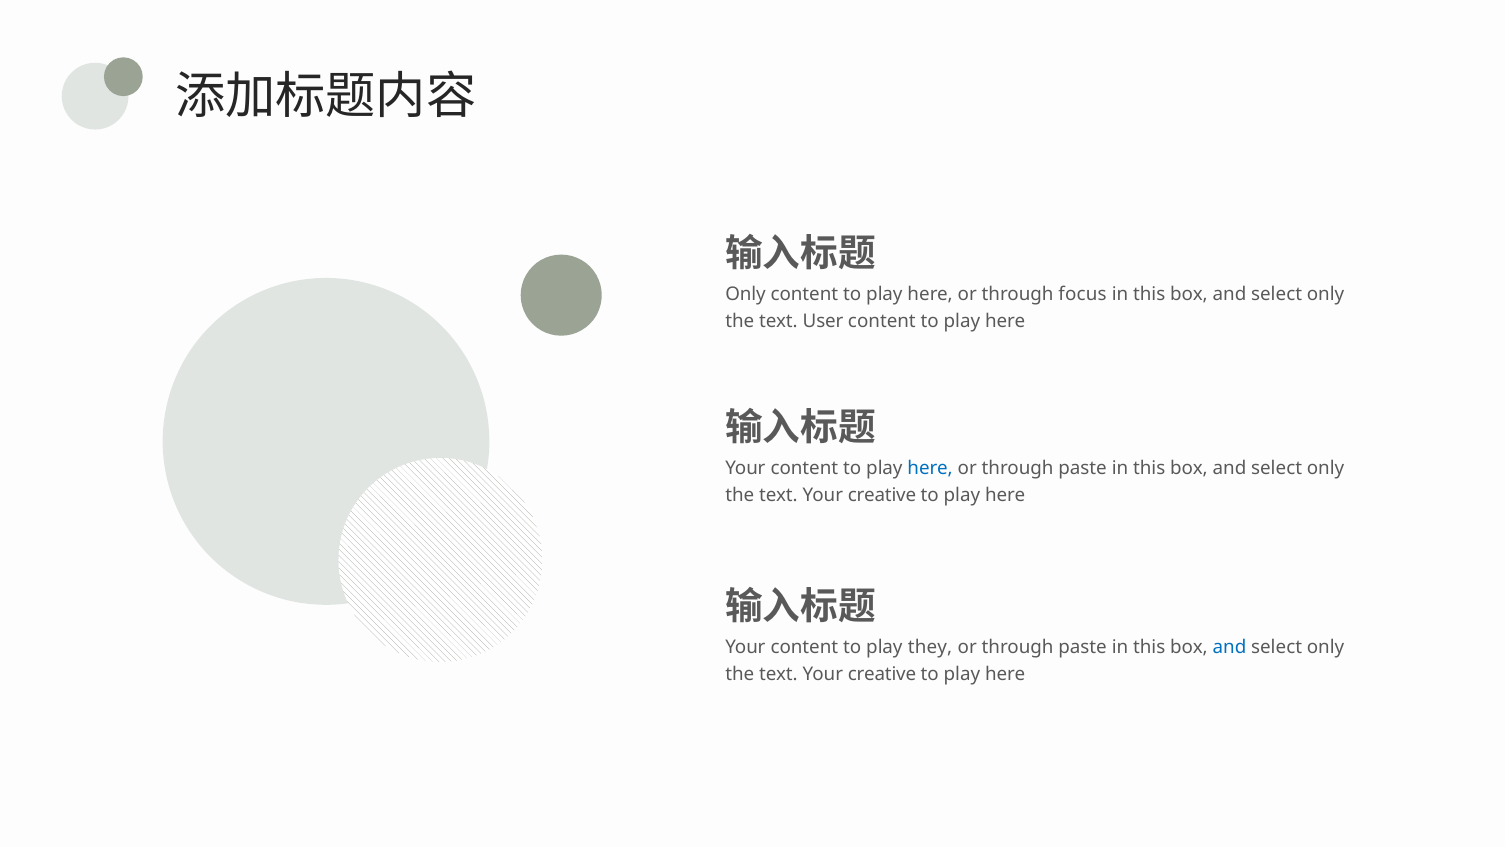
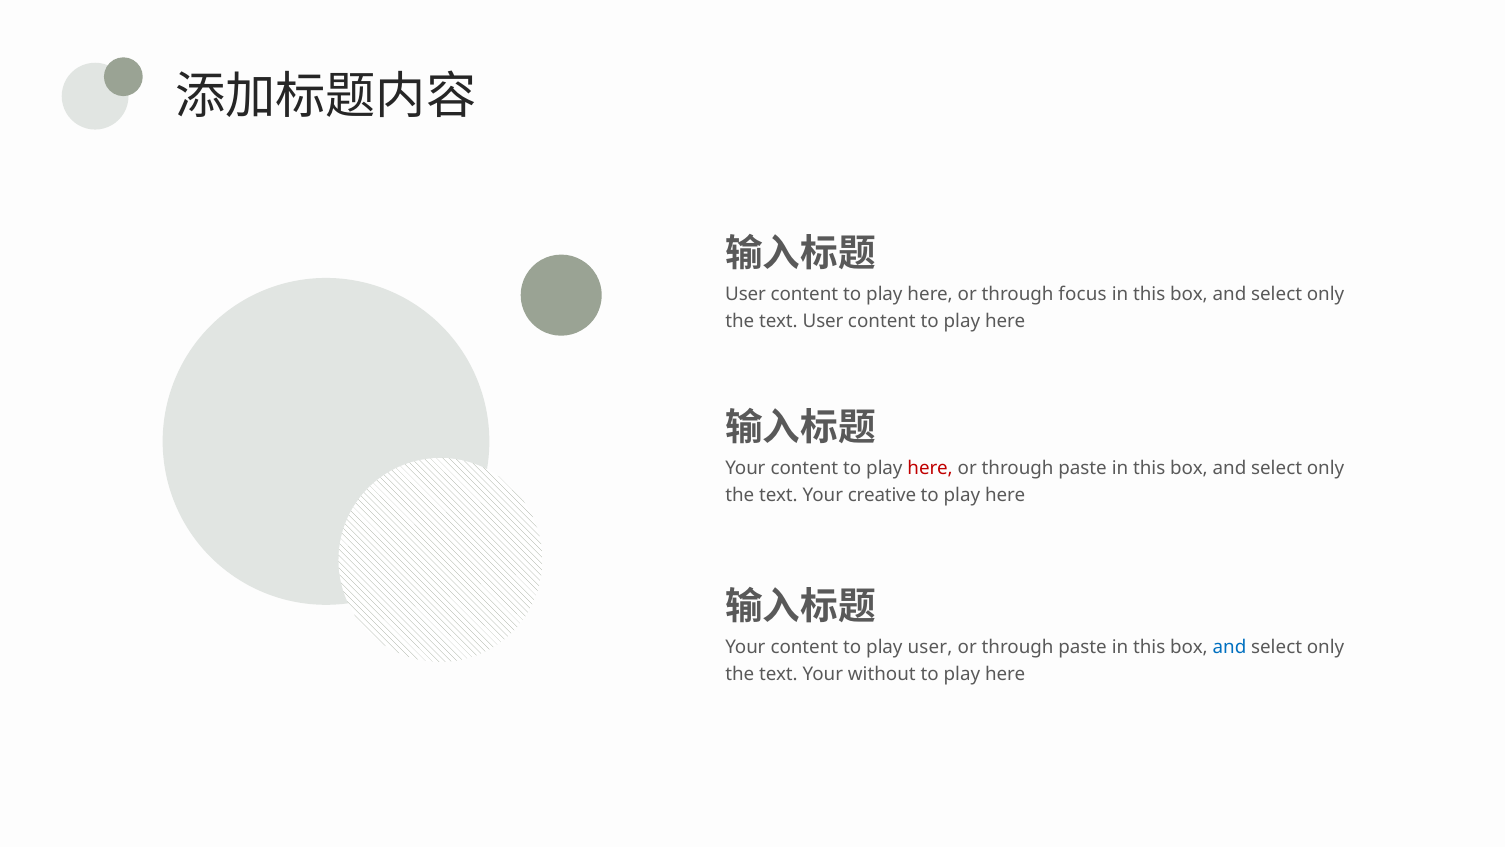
Only: Only -> User (745, 294)
here colour: blue -> red (930, 468)
play they: they -> user (930, 647)
creative: creative -> without (882, 674)
